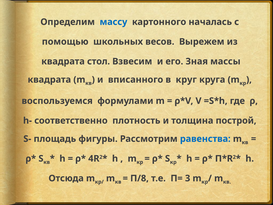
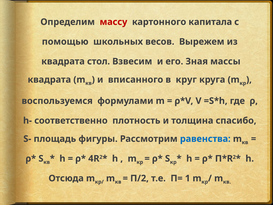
массу colour: blue -> red (113, 22)
началась: началась -> капитала (210, 22)
построй: построй -> спасибо (236, 120)
П/8: П/8 -> П/2 (139, 178)
3: 3 -> 1 (188, 178)
